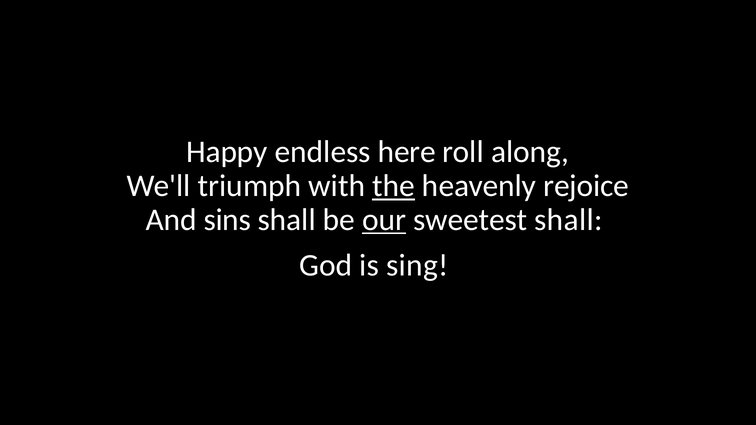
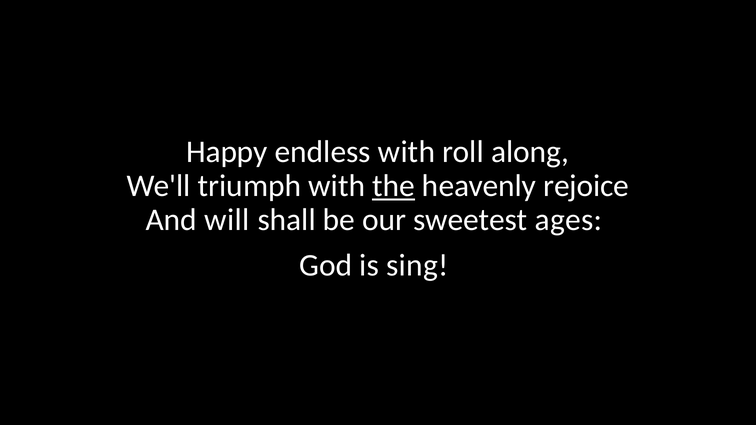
endless here: here -> with (407, 152)
sins: sins -> will (227, 220)
our underline: present -> none (384, 220)
sweetest shall: shall -> ages (568, 220)
